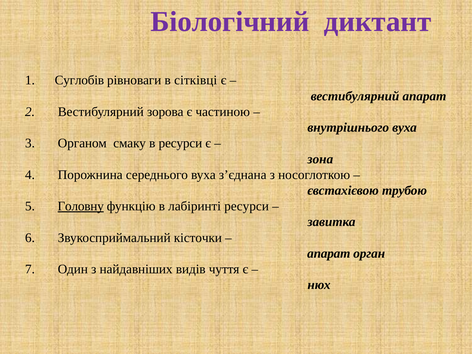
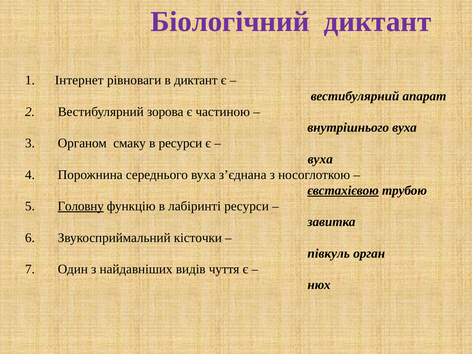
Суглобів: Суглобів -> Інтернет (79, 80)
в сітківці: сітківці -> диктант (196, 80)
зона: зона -> вуха (320, 159)
євстахієвою underline: none -> present (343, 190)
апарат: апарат -> півкуль (329, 253)
